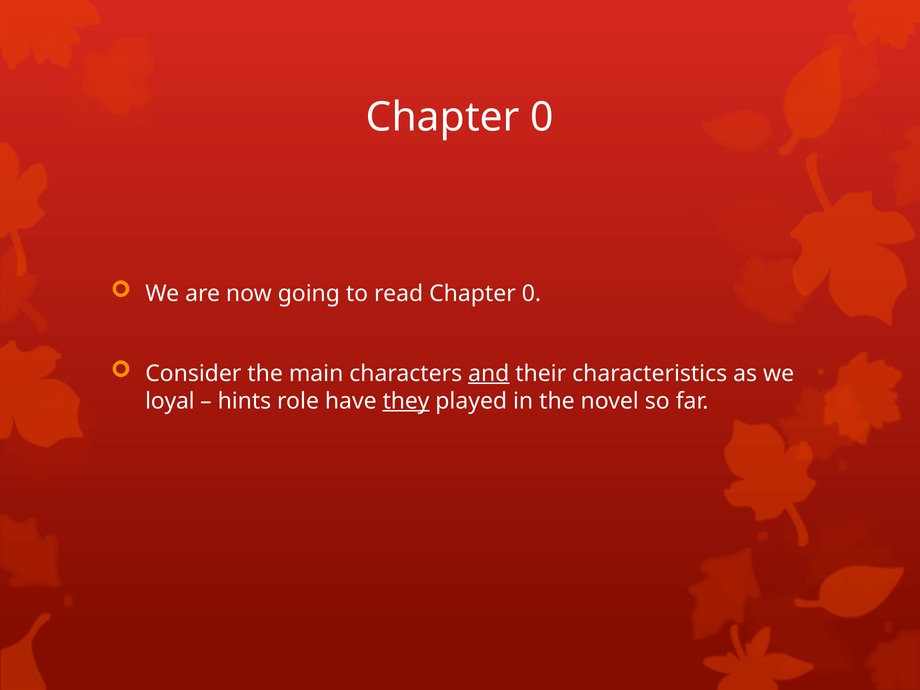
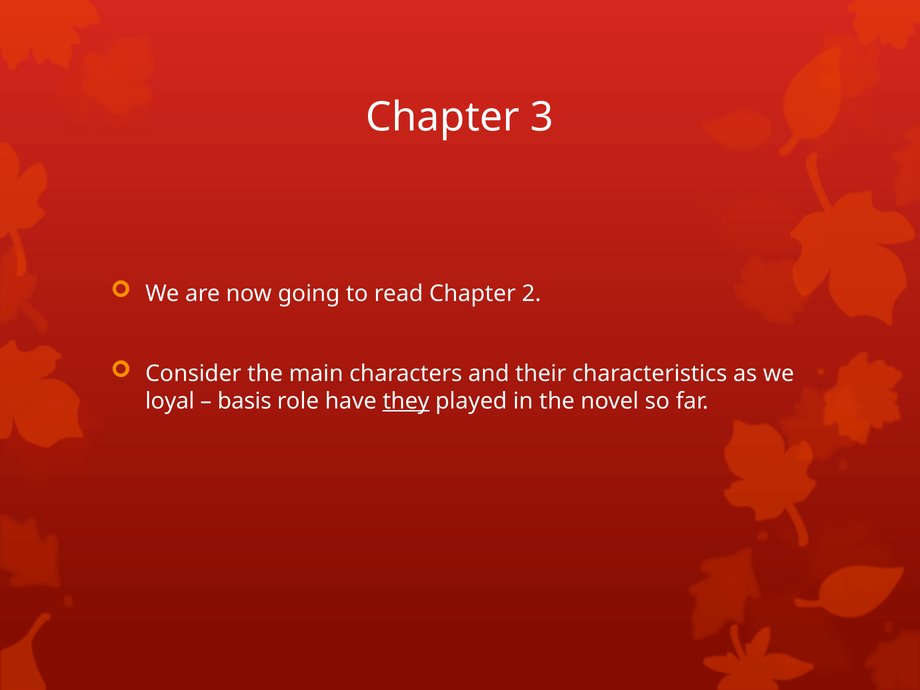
0: 0 -> 3 (542, 117)
read Chapter 0: 0 -> 2 (531, 294)
and underline: present -> none (489, 373)
hints: hints -> basis (244, 401)
